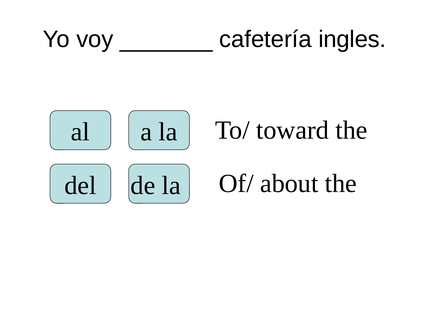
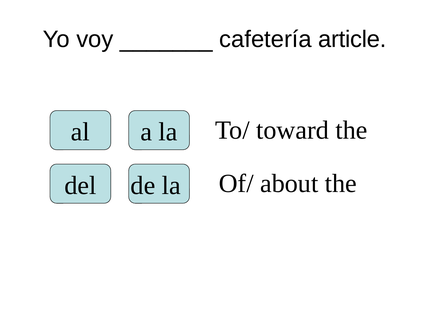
ingles: ingles -> article (352, 39)
